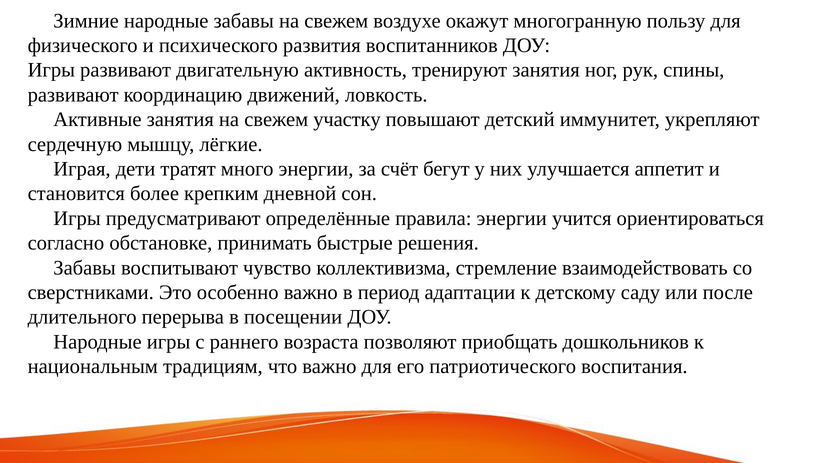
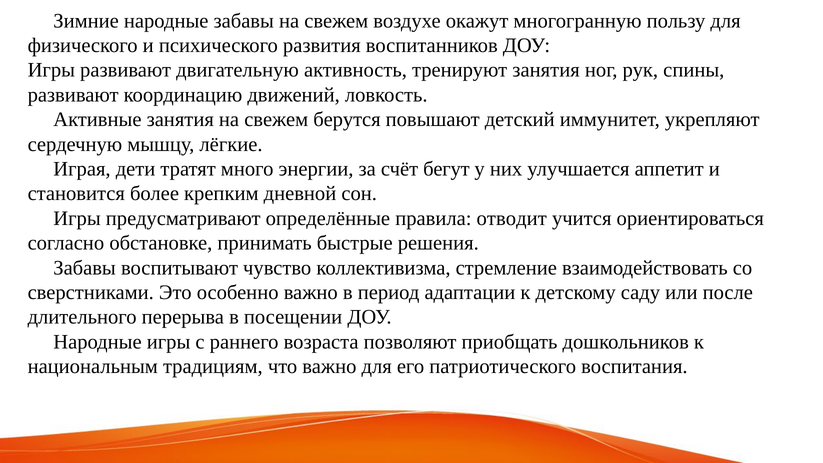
участку: участку -> берутся (347, 120)
правила энергии: энергии -> отводит (512, 218)
